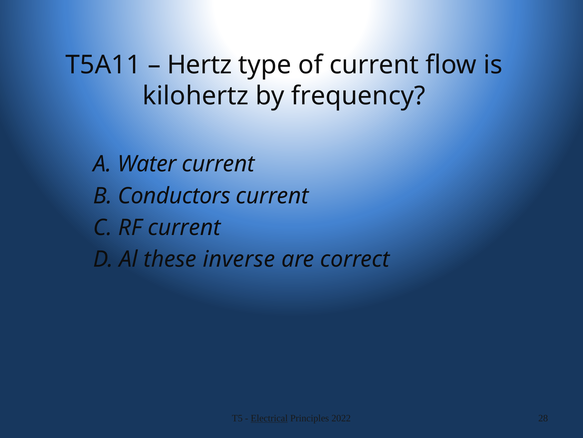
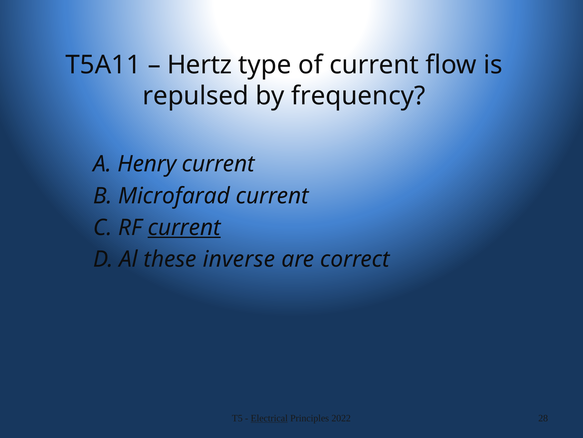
kilohertz: kilohertz -> repulsed (196, 96)
Water: Water -> Henry (147, 164)
Conductors: Conductors -> Microfarad (174, 196)
current underline: none -> present (184, 227)
